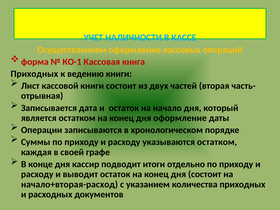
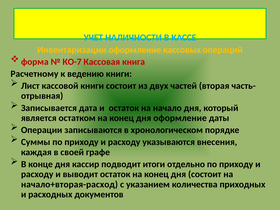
Осуществлением: Осуществлением -> Инвентаризации (72, 50)
КО-1: КО-1 -> КО-7 (72, 62)
Приходных: Приходных -> Расчетному (34, 74)
указываются остатком: остатком -> внесения (217, 142)
